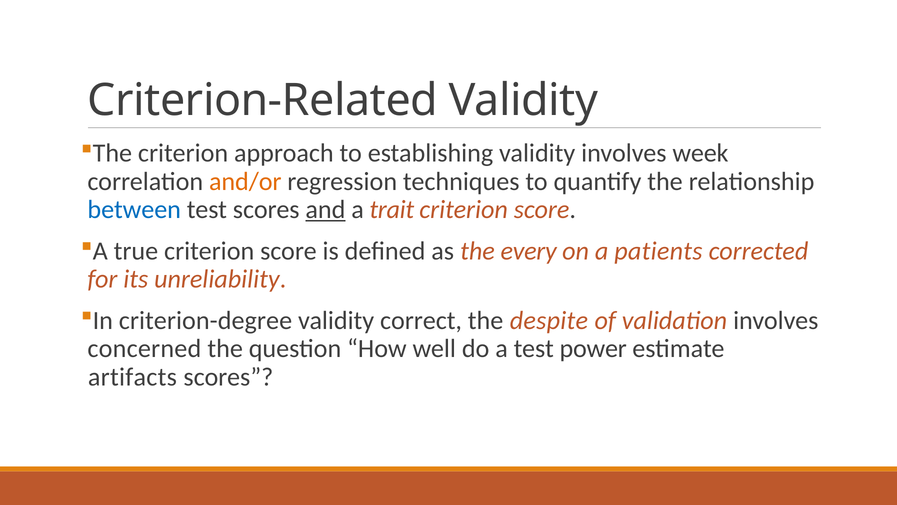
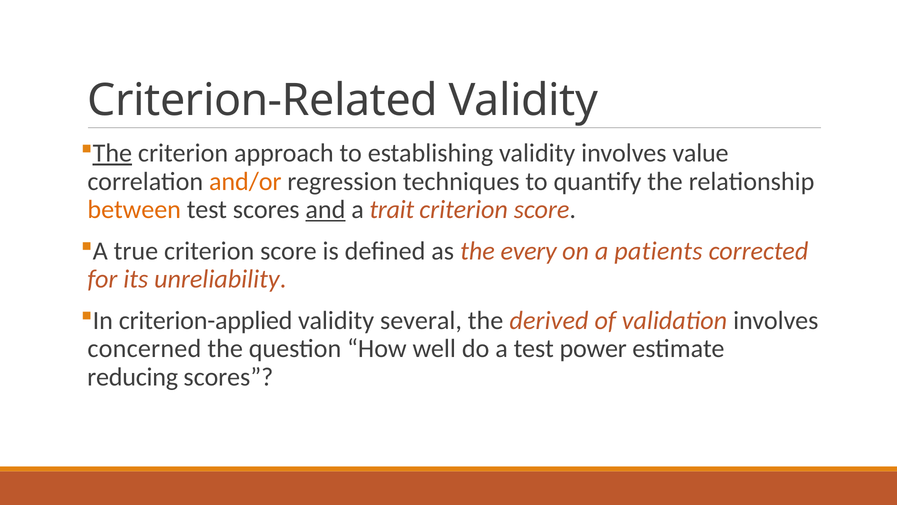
The underline: none -> present (112, 153)
week: week -> value (700, 153)
between colour: blue -> orange (134, 210)
criterion-degree: criterion-degree -> criterion-applied (206, 320)
correct: correct -> several (421, 320)
despite: despite -> derived (549, 320)
artifacts: artifacts -> reducing (133, 377)
